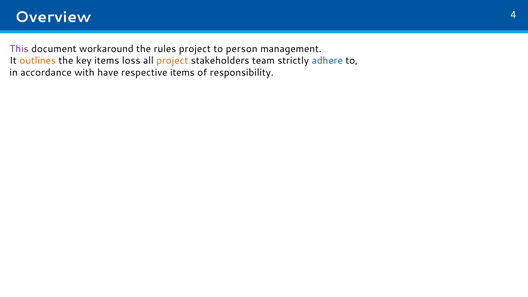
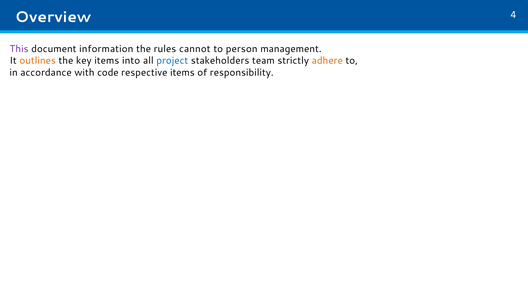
workaround: workaround -> information (106, 49)
rules project: project -> cannot (195, 49)
loss: loss -> into (131, 61)
project colour: orange -> blue (172, 61)
adhere colour: blue -> orange (327, 61)
have: have -> code (108, 73)
